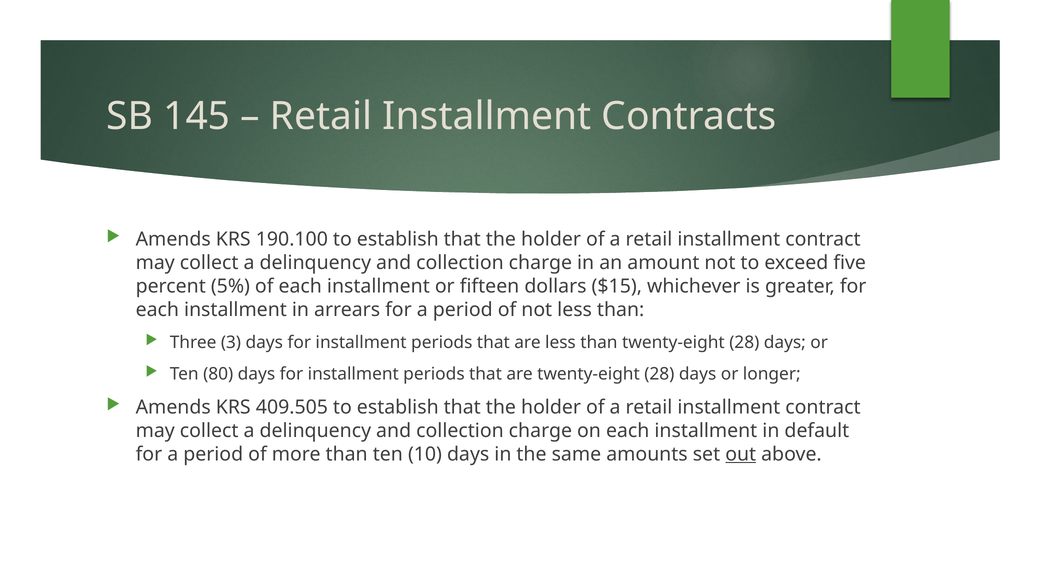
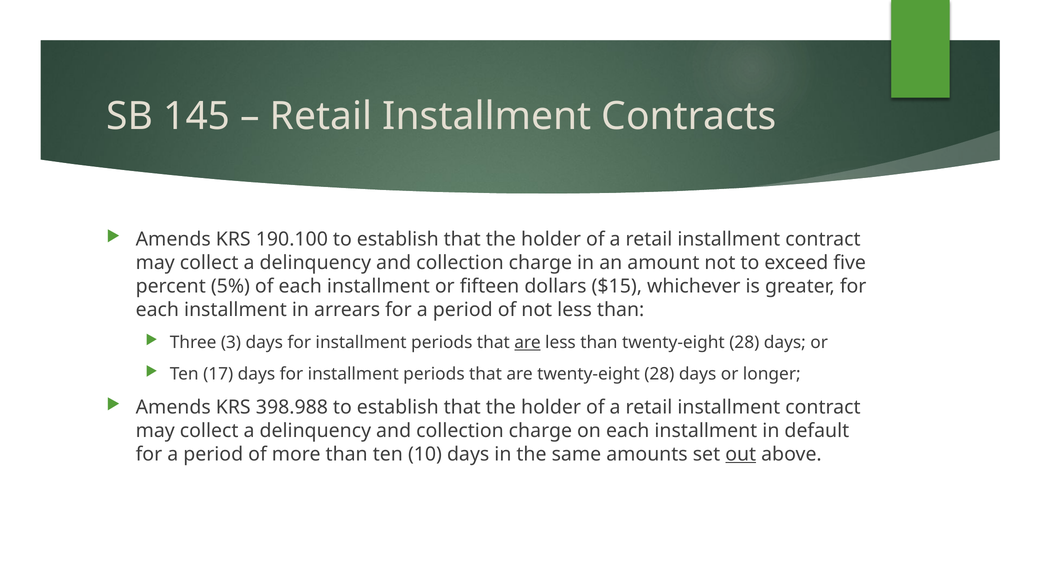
are underline: none -> present (528, 342)
80: 80 -> 17 (218, 374)
409.505: 409.505 -> 398.988 (292, 407)
